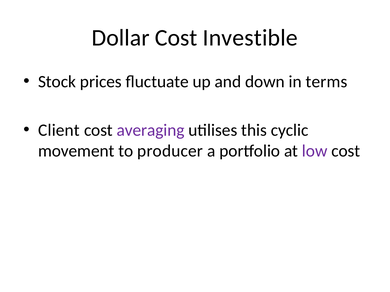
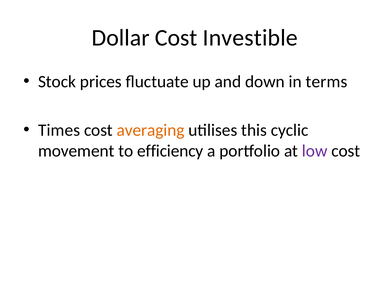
Client: Client -> Times (59, 130)
averaging colour: purple -> orange (151, 130)
producer: producer -> efficiency (170, 151)
